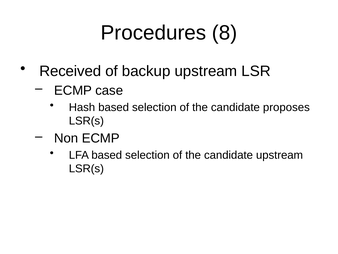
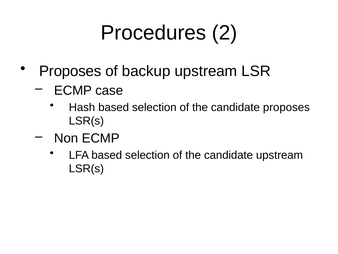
8: 8 -> 2 (225, 33)
Received: Received -> Proposes (70, 71)
